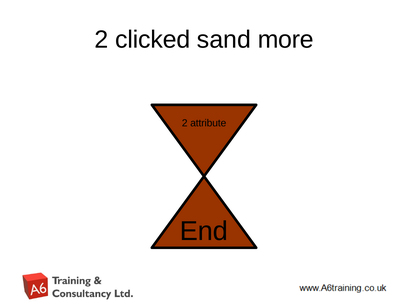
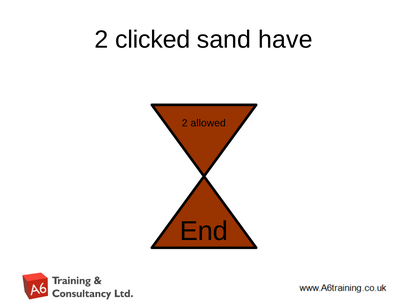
more: more -> have (285, 39)
attribute: attribute -> allowed (208, 123)
